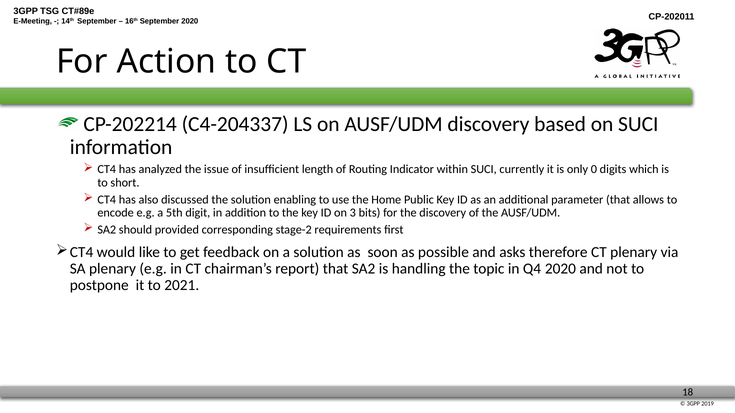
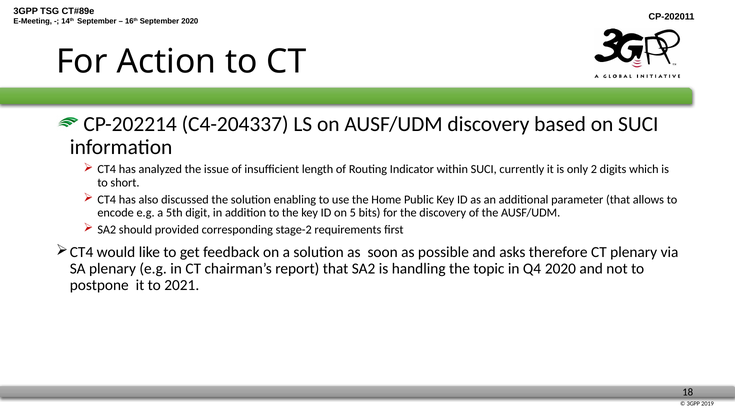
0: 0 -> 2 (594, 169)
3: 3 -> 5 (353, 213)
